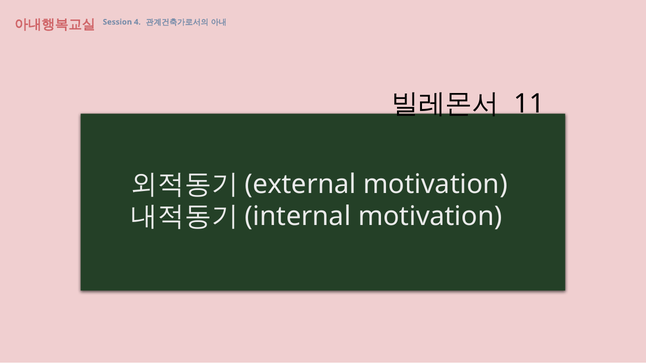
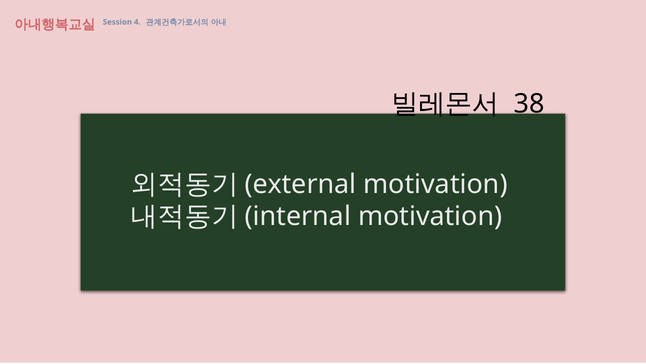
11: 11 -> 38 (529, 104)
